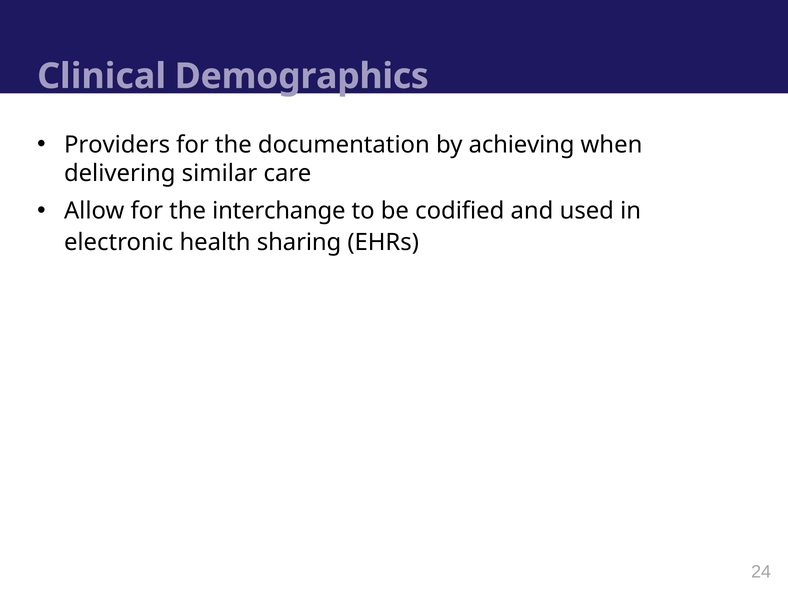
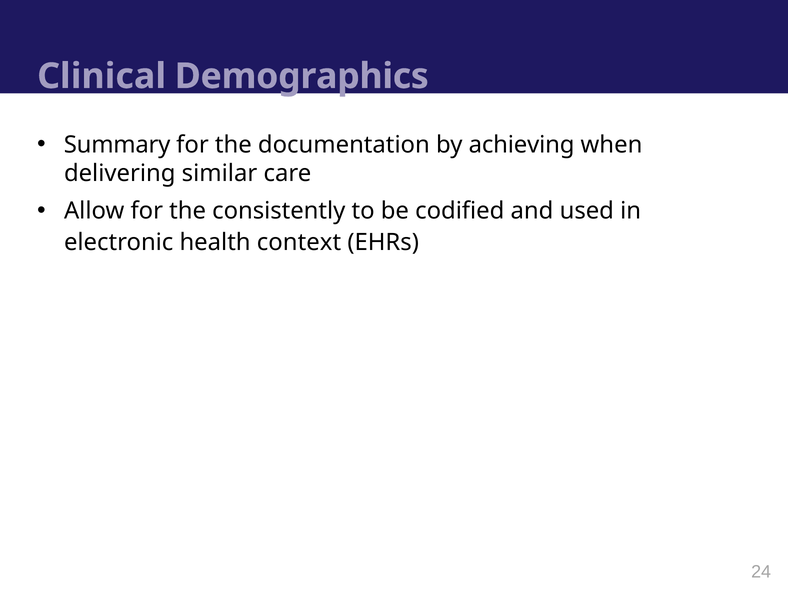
Providers: Providers -> Summary (117, 145)
interchange: interchange -> consistently (279, 211)
sharing: sharing -> context (299, 243)
